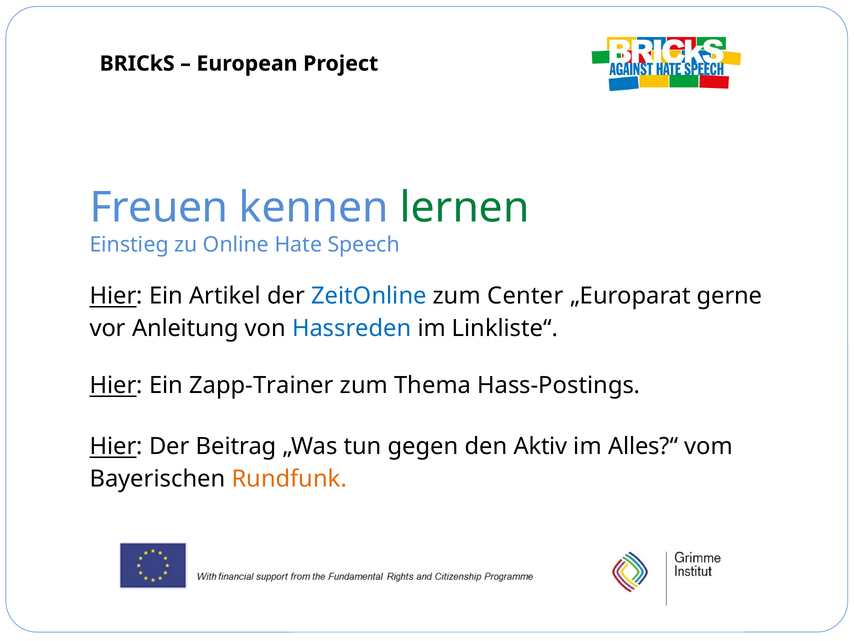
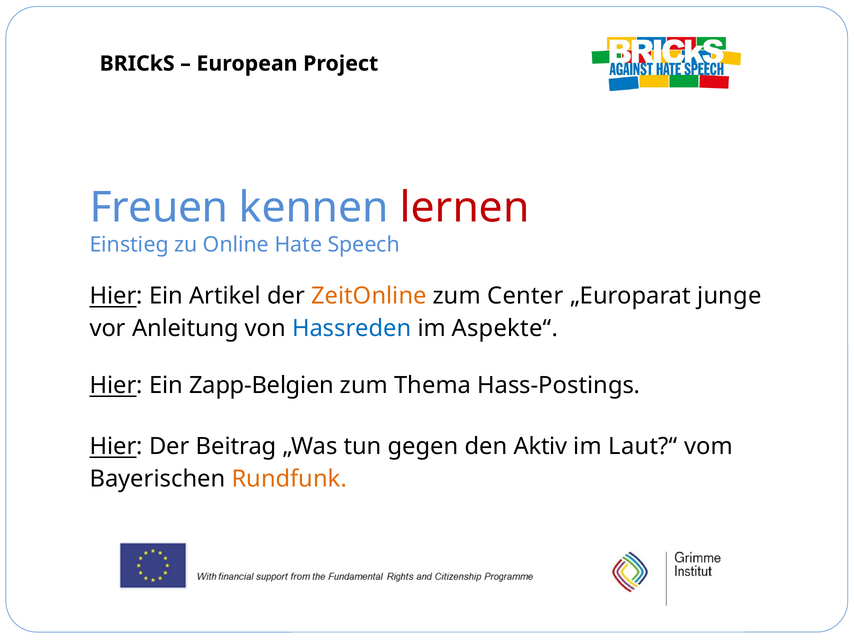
lernen colour: green -> red (465, 208)
ZeitOnline colour: blue -> orange (369, 296)
gerne: gerne -> junge (729, 296)
Linkliste“: Linkliste“ -> Aspekte“ (505, 328)
Zapp-Trainer: Zapp-Trainer -> Zapp-Belgien (262, 385)
Alles?“: Alles?“ -> Laut?“ (643, 446)
